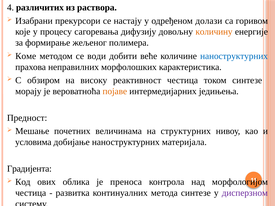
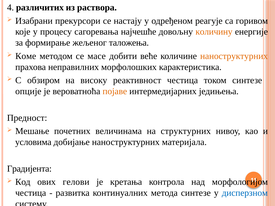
долази: долази -> реагује (209, 21)
дифузију: дифузију -> најчешће (139, 32)
полимера: полимера -> таложења (129, 43)
води: води -> масе (97, 56)
наноструктурних colour: blue -> orange (234, 56)
морају: морају -> опције (28, 91)
облика: облика -> гелови (76, 182)
преноса: преноса -> кретања (126, 182)
дисперзном colour: purple -> blue (245, 193)
